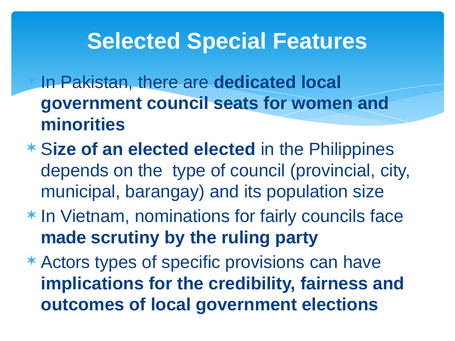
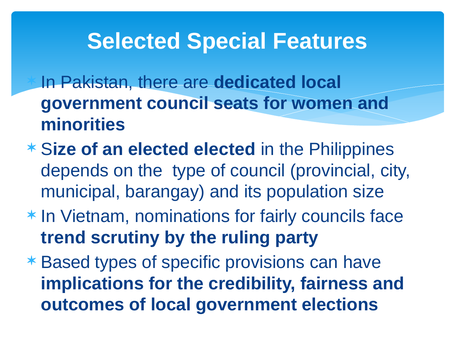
made: made -> trend (63, 238)
Actors: Actors -> Based (66, 263)
